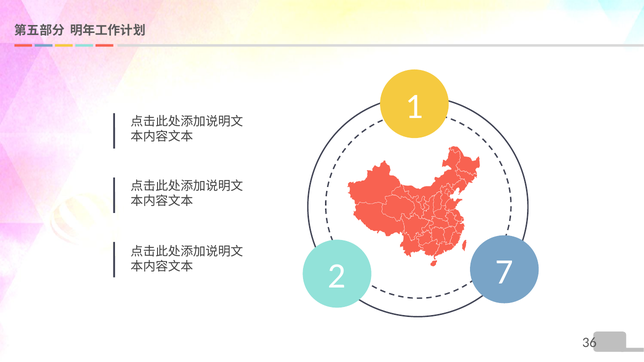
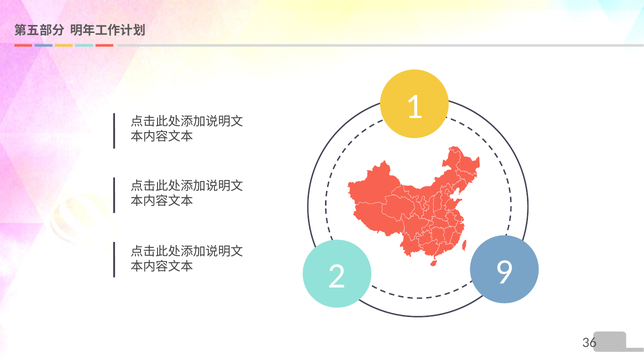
7: 7 -> 9 (504, 272)
